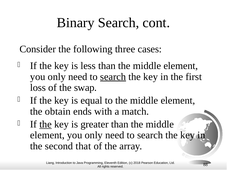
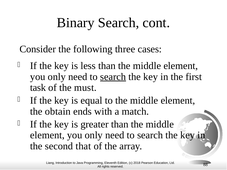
loss: loss -> task (38, 88)
swap: swap -> must (85, 88)
the underline: present -> none (46, 124)
